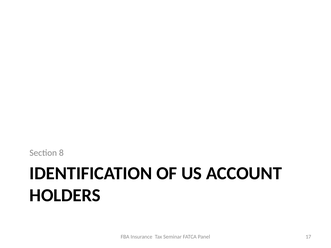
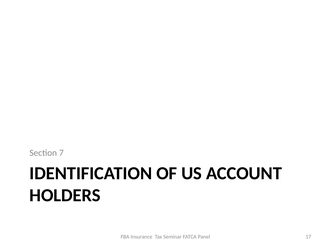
8: 8 -> 7 (61, 153)
